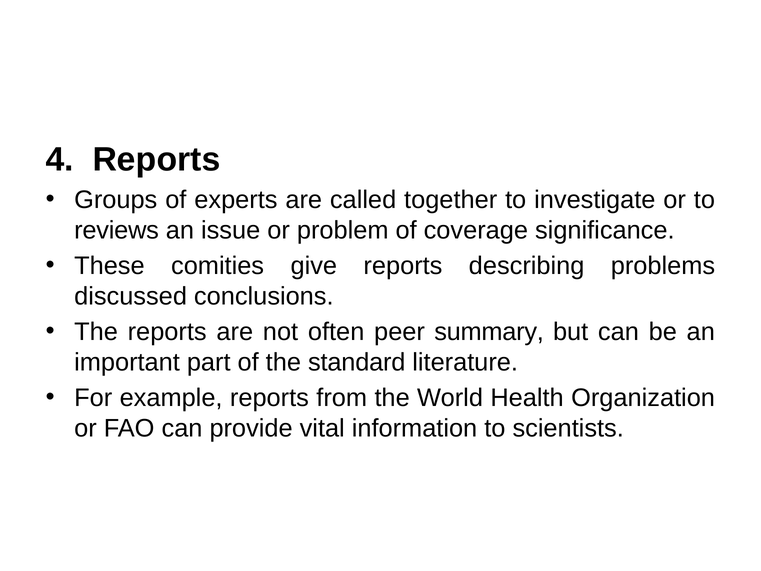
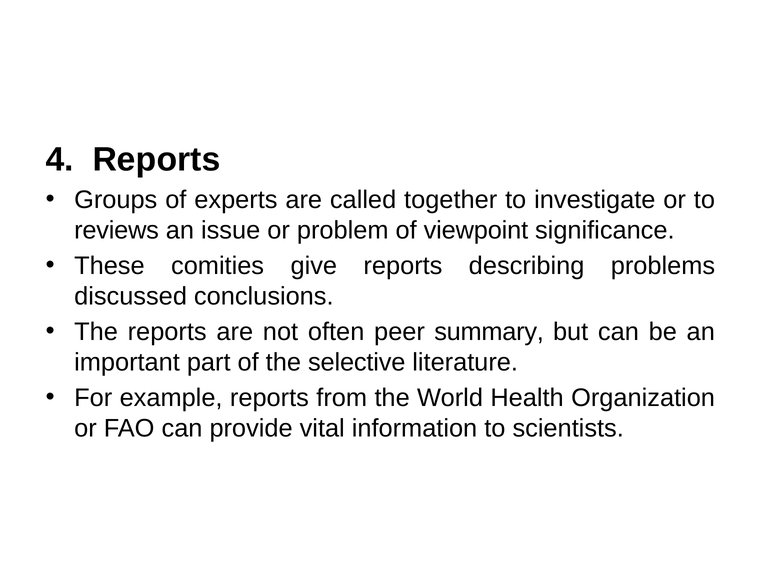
coverage: coverage -> viewpoint (476, 230)
standard: standard -> selective (357, 362)
